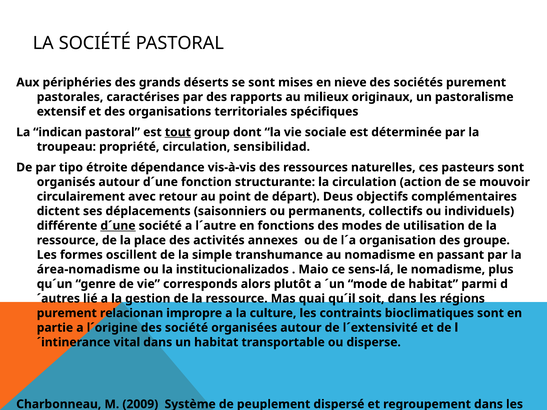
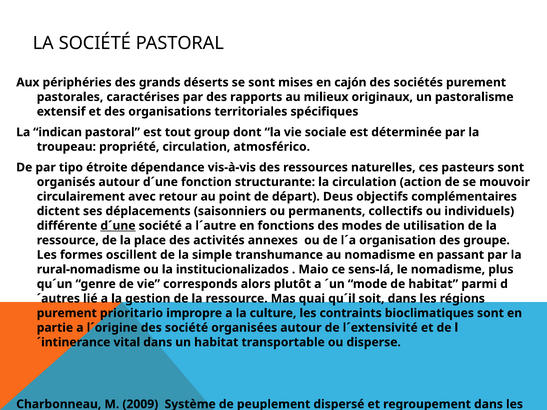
nieve: nieve -> cajón (350, 82)
tout underline: present -> none (178, 132)
sensibilidad: sensibilidad -> atmosférico (272, 147)
área-nomadisme: área-nomadisme -> rural-nomadisme (89, 270)
relacionan: relacionan -> prioritario (132, 313)
